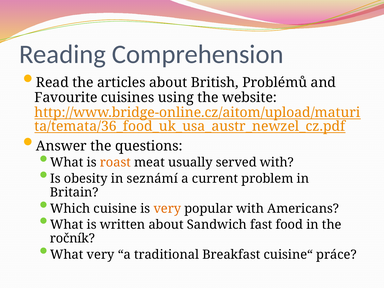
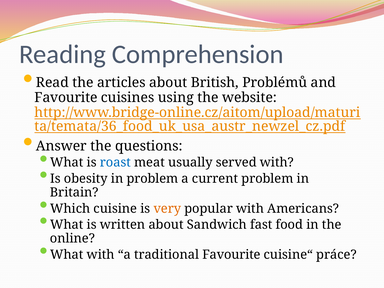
roast colour: orange -> blue (115, 162)
in seznámí: seznámí -> problem (152, 179)
ročník: ročník -> online (72, 238)
What very: very -> with (101, 255)
traditional Breakfast: Breakfast -> Favourite (231, 255)
